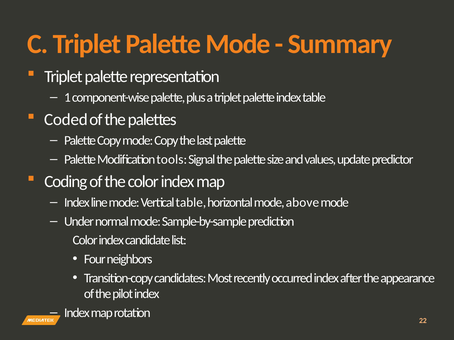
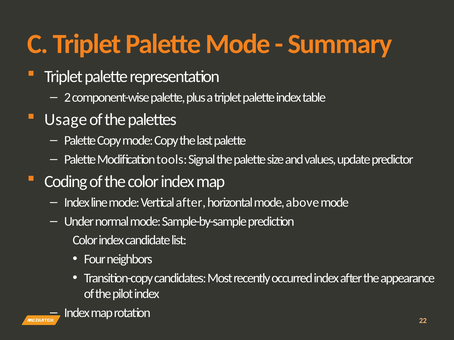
1: 1 -> 2 (67, 98)
Coded: Coded -> Usage (66, 120)
Vertical table: table -> after (191, 203)
